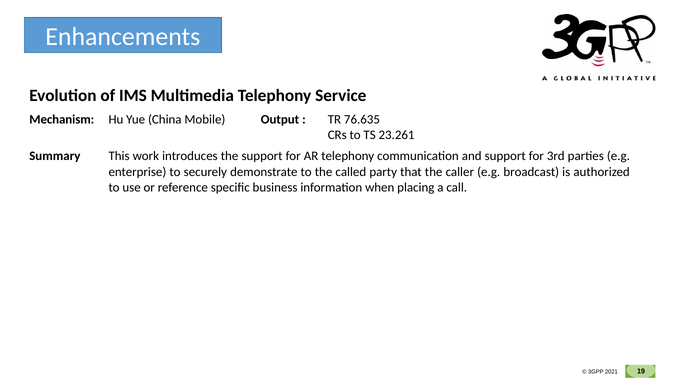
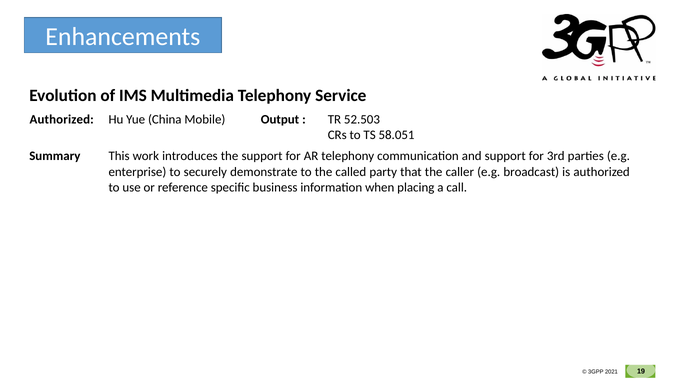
Mechanism: Mechanism -> Authorized (62, 119)
76.635: 76.635 -> 52.503 (362, 119)
23.261: 23.261 -> 58.051 (397, 135)
